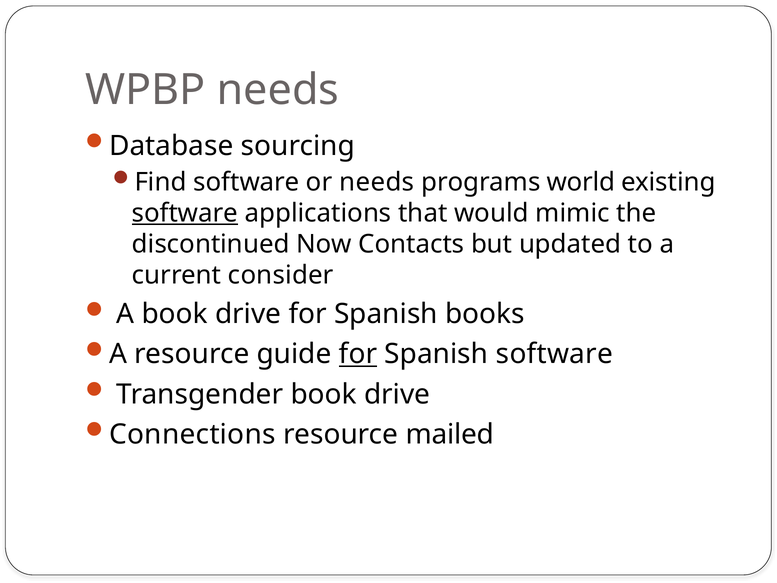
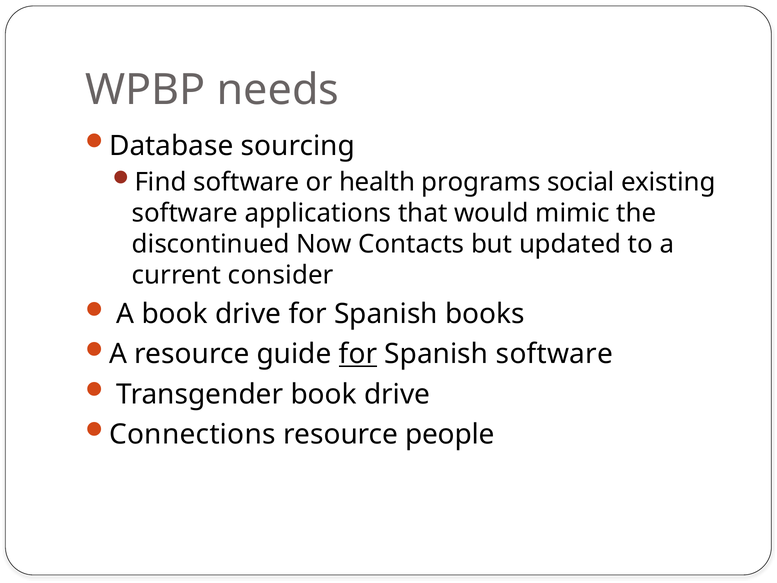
or needs: needs -> health (377, 182)
world: world -> social (581, 182)
software underline: present -> none (185, 213)
mailed: mailed -> people (450, 434)
